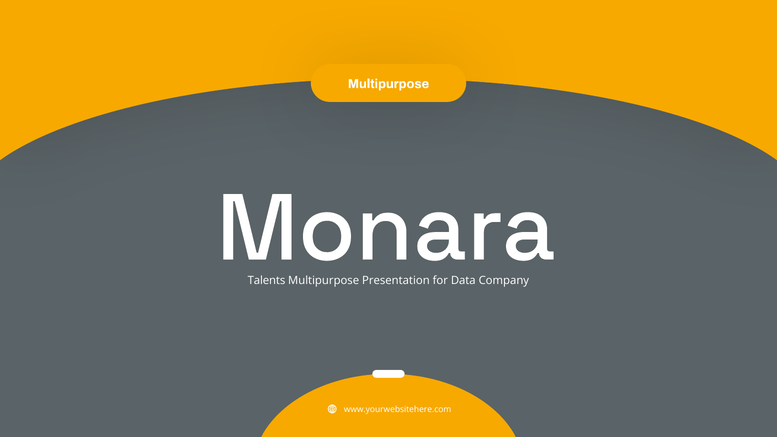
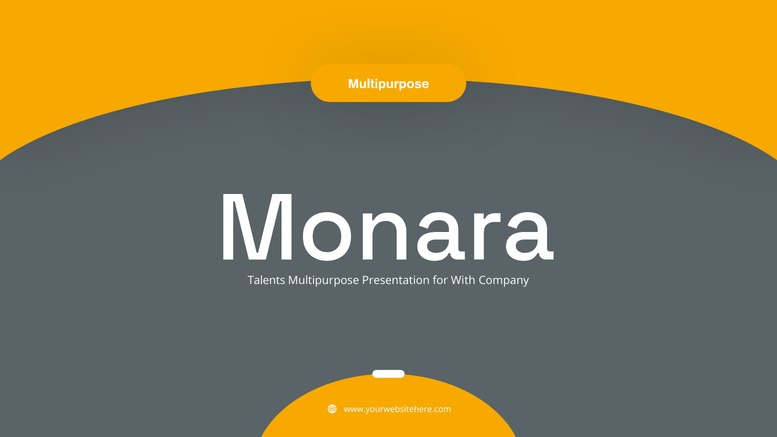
Data: Data -> With (463, 281)
